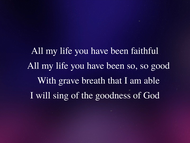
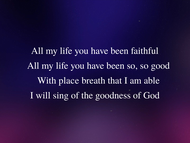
grave: grave -> place (69, 80)
